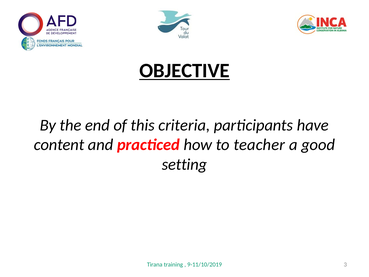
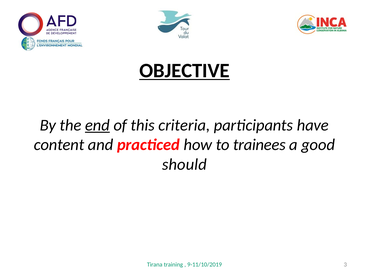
end underline: none -> present (97, 125)
teacher: teacher -> trainees (259, 145)
setting: setting -> should (184, 164)
